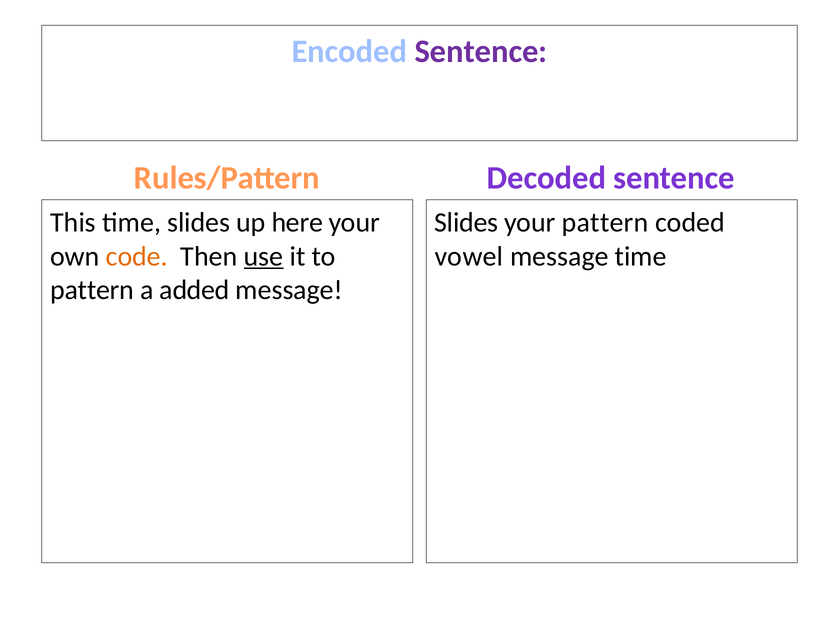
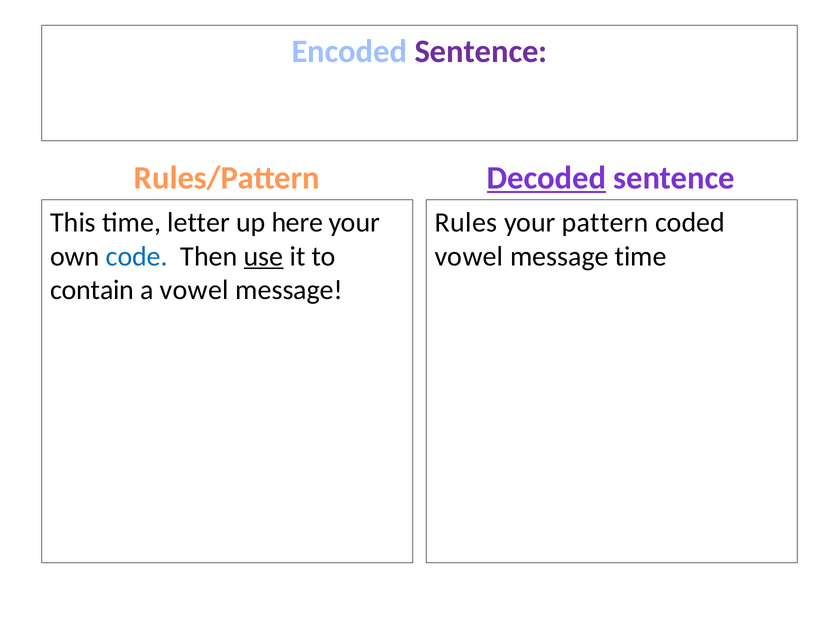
Decoded underline: none -> present (547, 178)
time slides: slides -> letter (199, 222)
Slides: Slides -> Rules (466, 222)
code colour: orange -> blue (137, 256)
pattern: pattern -> contain (92, 290)
a added: added -> vowel (194, 290)
